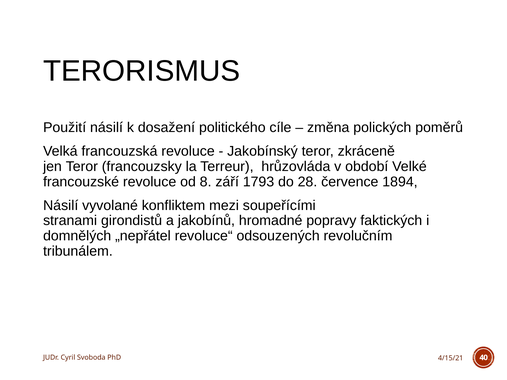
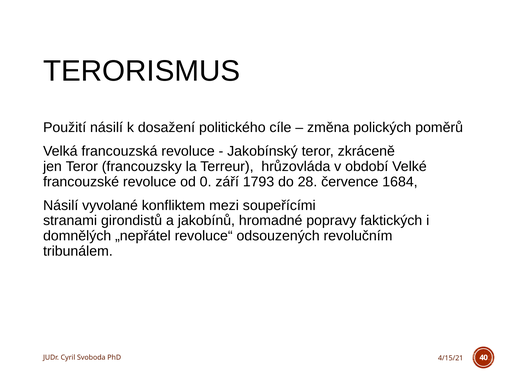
8: 8 -> 0 (206, 182)
1894: 1894 -> 1684 (400, 182)
